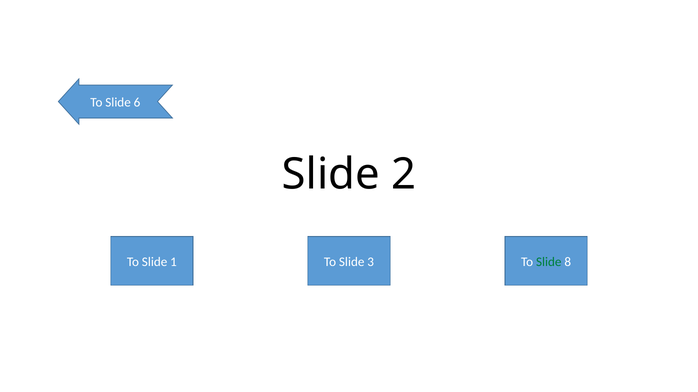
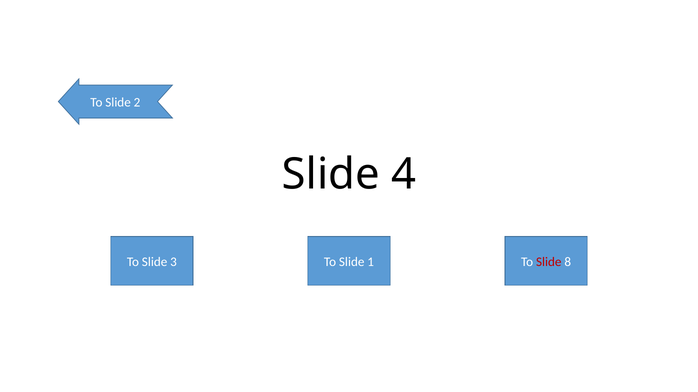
6: 6 -> 2 (137, 103)
2: 2 -> 4 (404, 174)
1: 1 -> 3 (174, 262)
3: 3 -> 1 (371, 262)
Slide colour: green -> red (549, 262)
